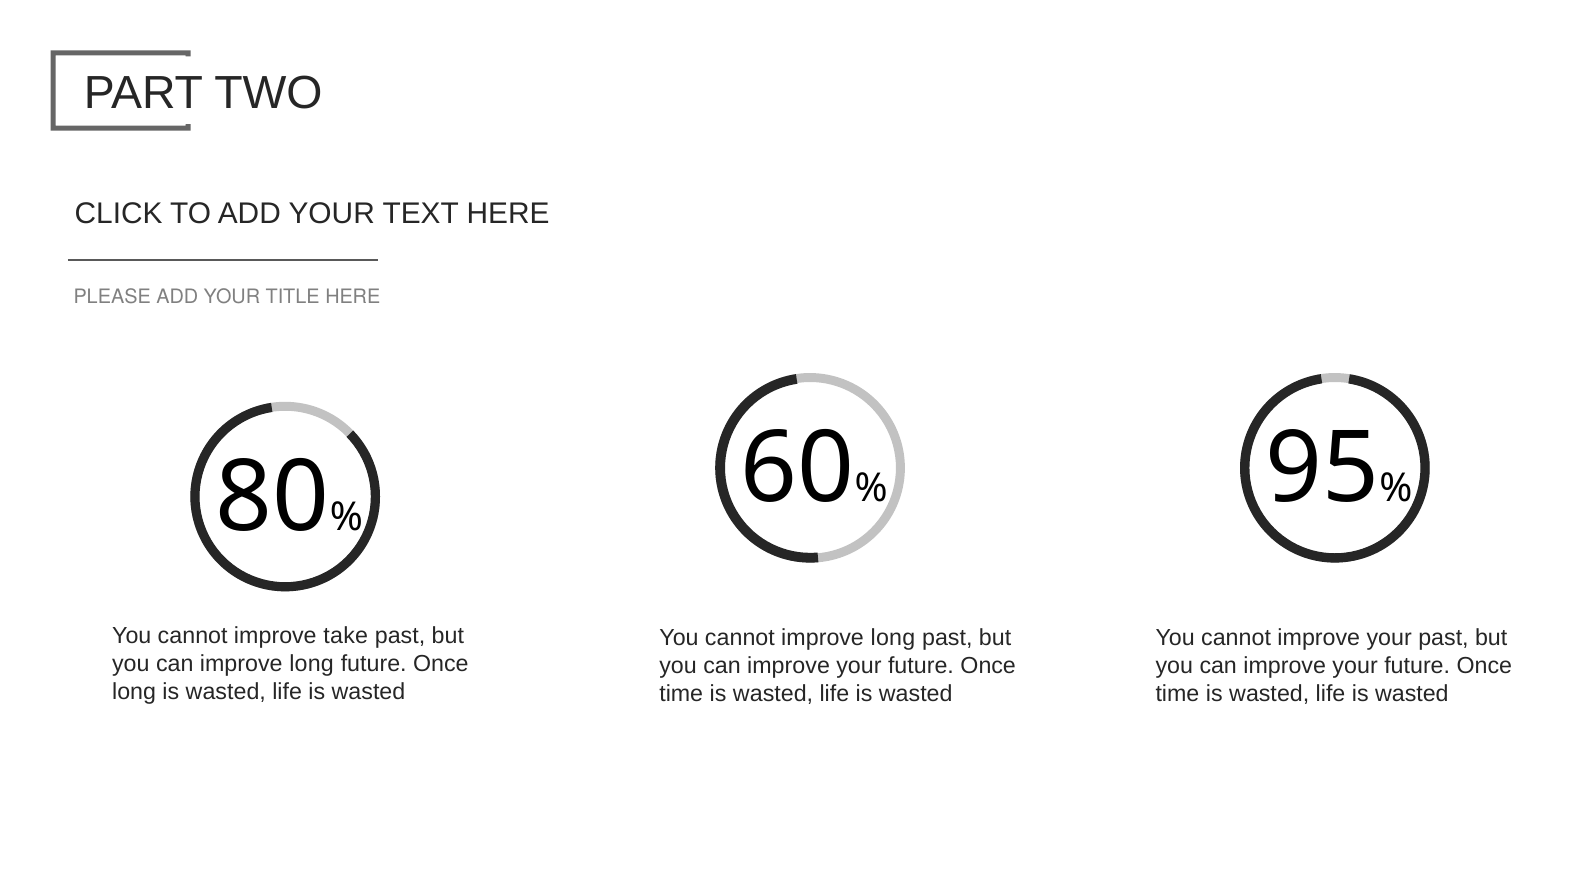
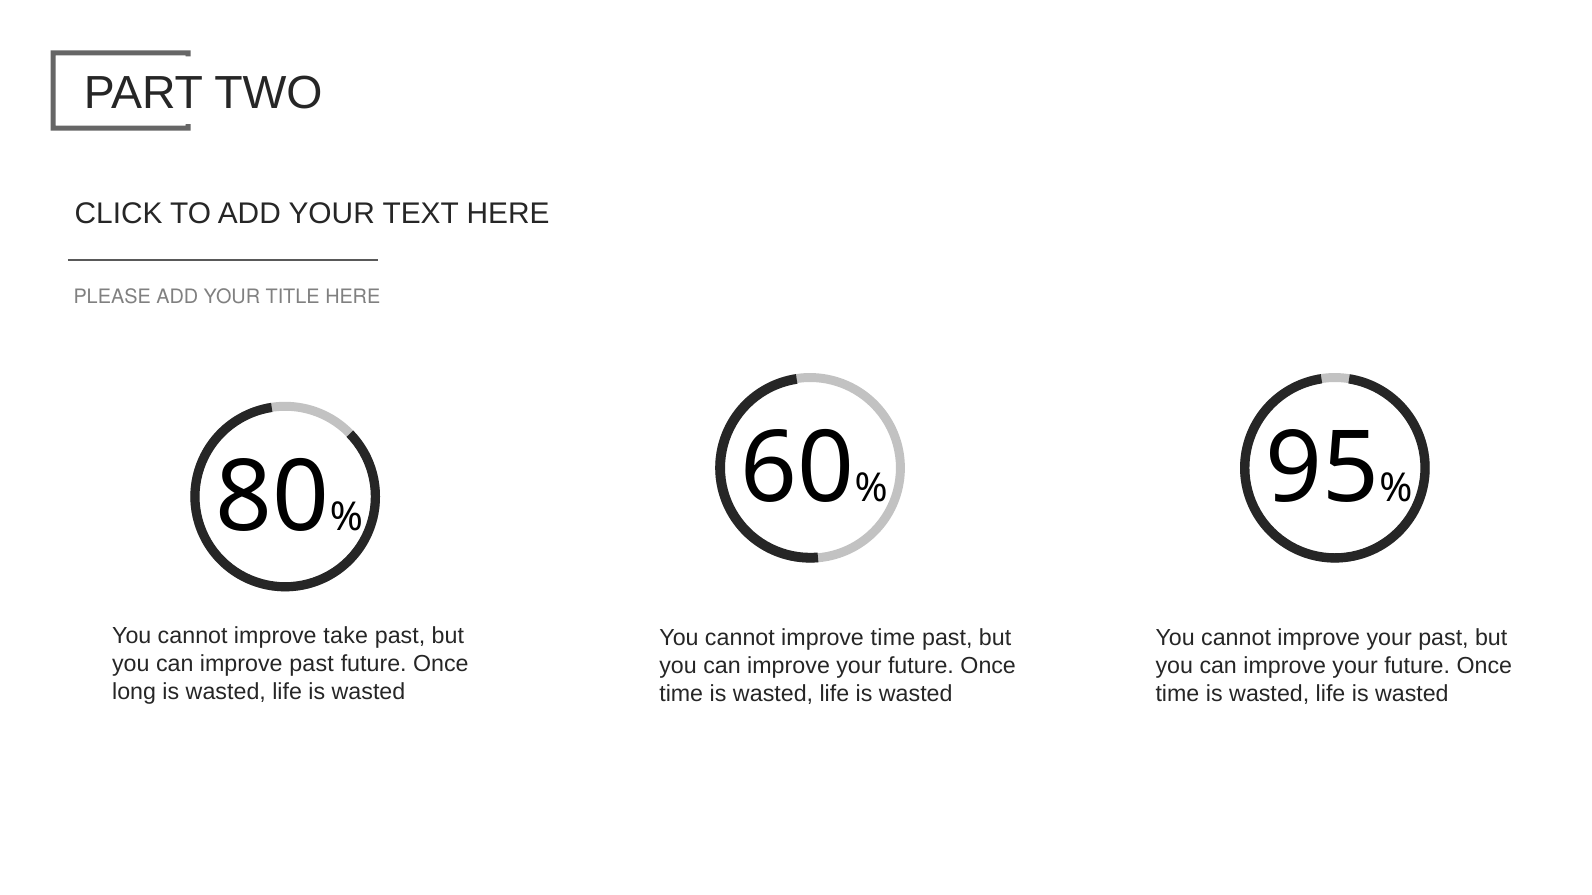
cannot improve long: long -> time (893, 638)
can improve long: long -> past (312, 664)
